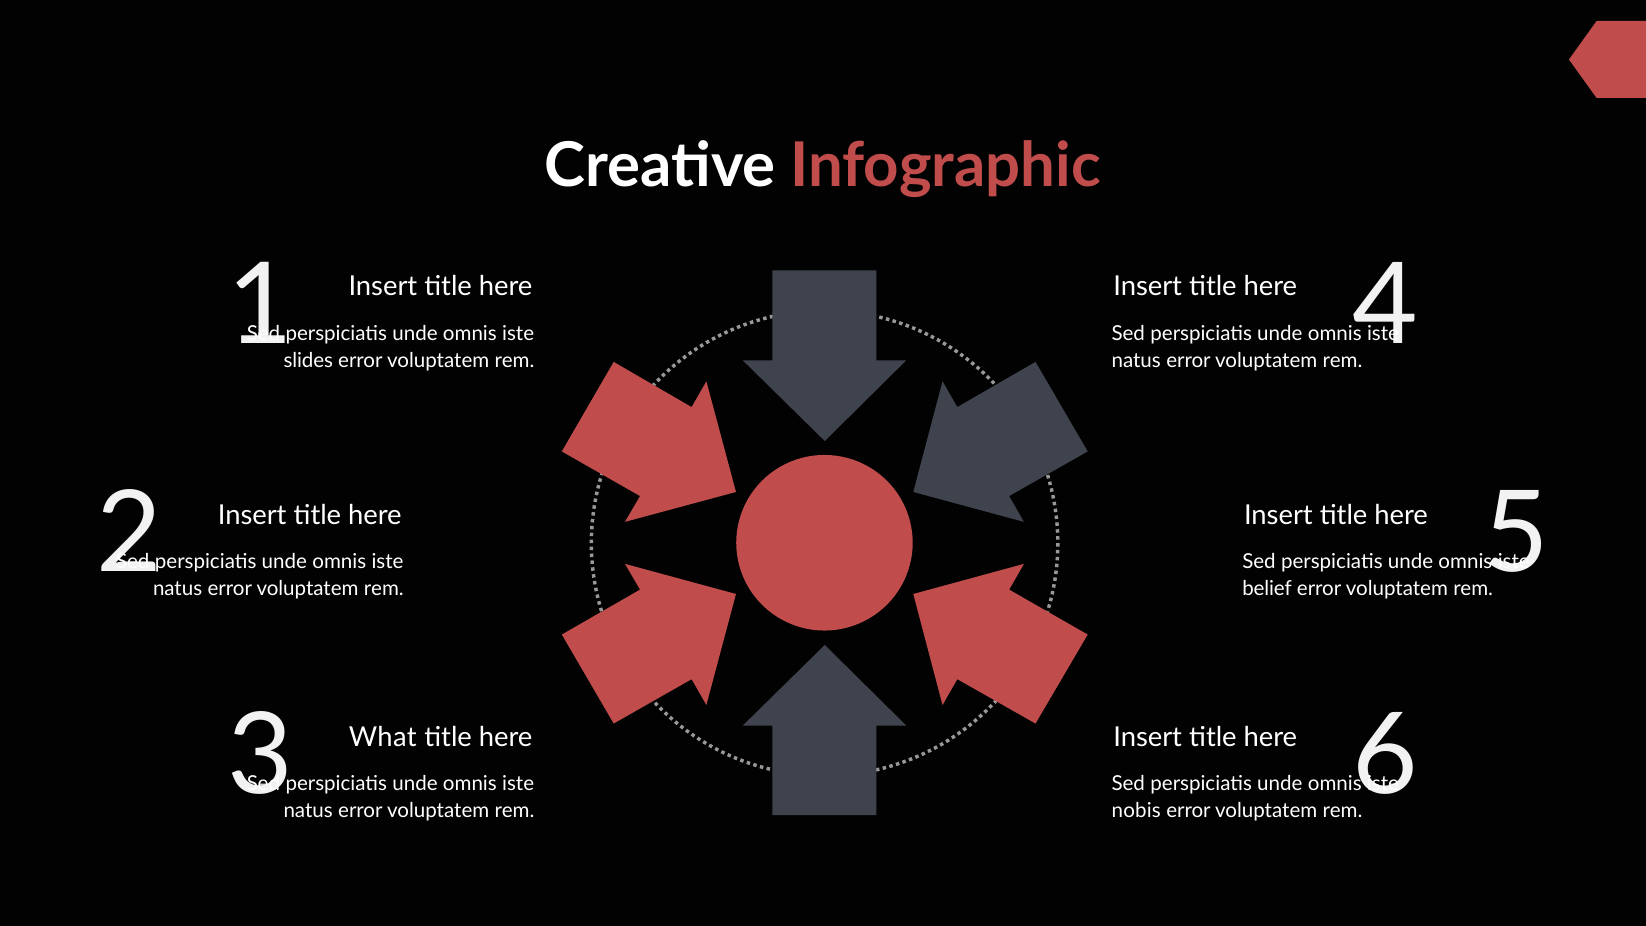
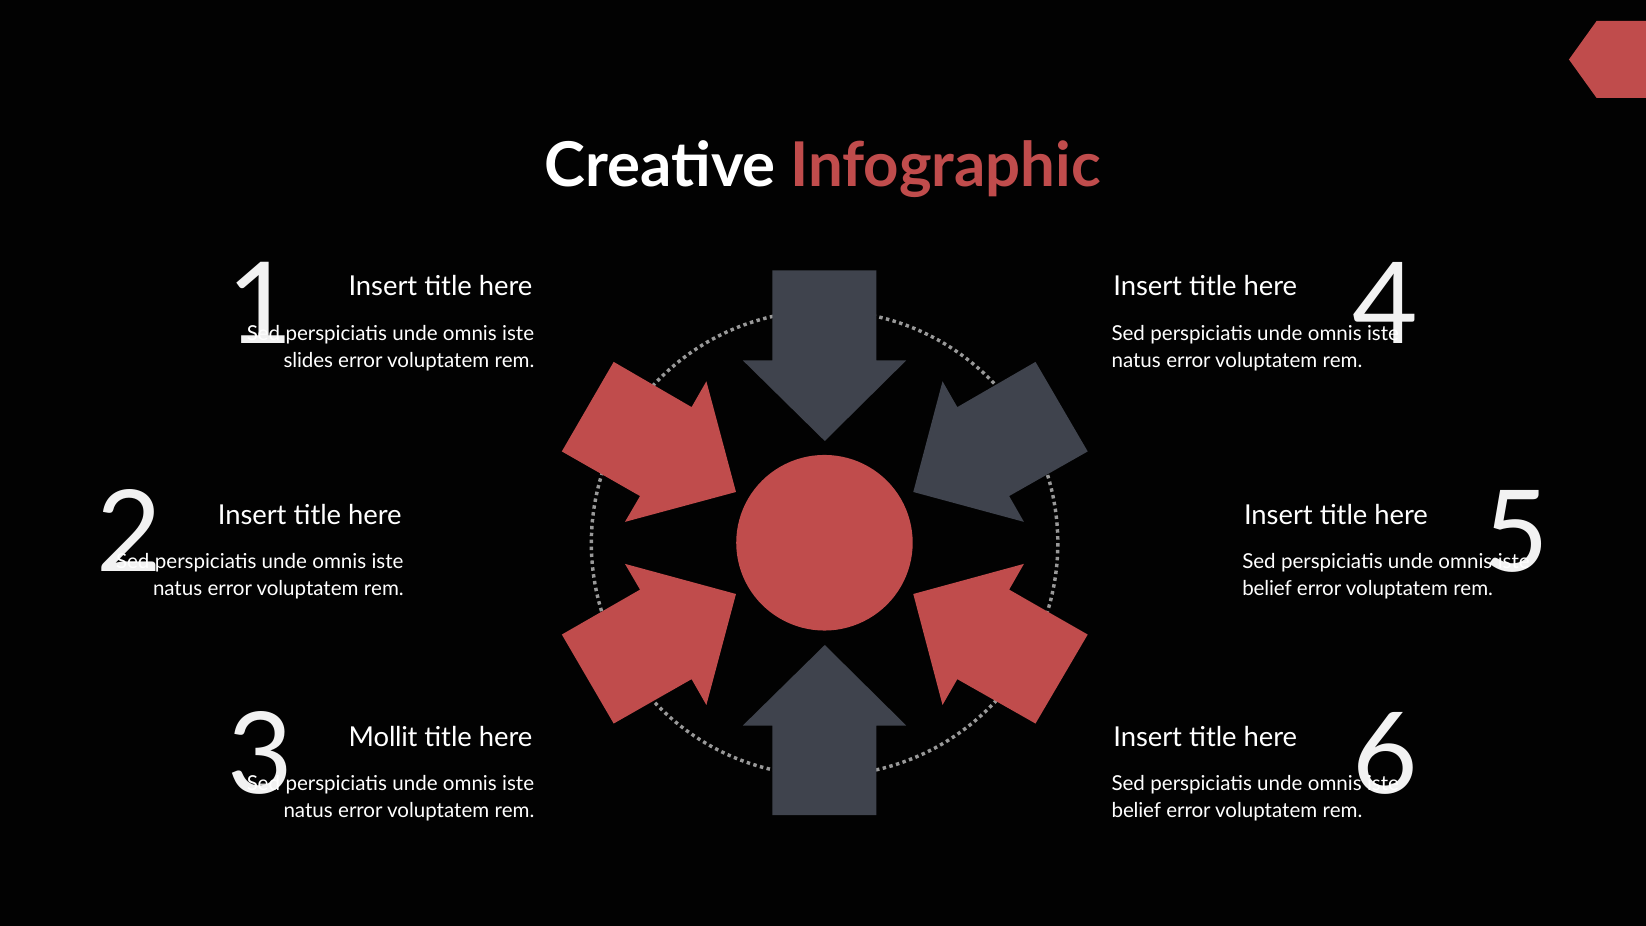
What: What -> Mollit (383, 737)
nobis: nobis -> belief (1136, 811)
